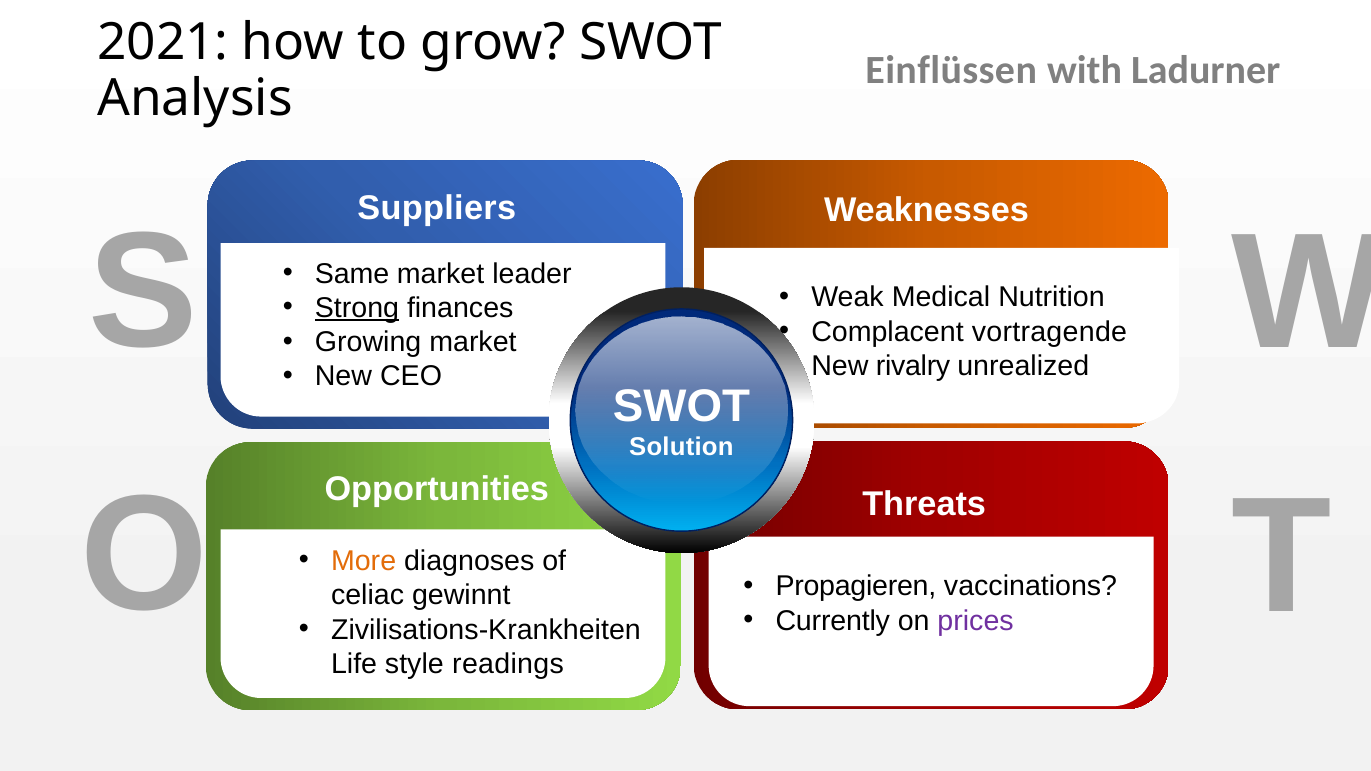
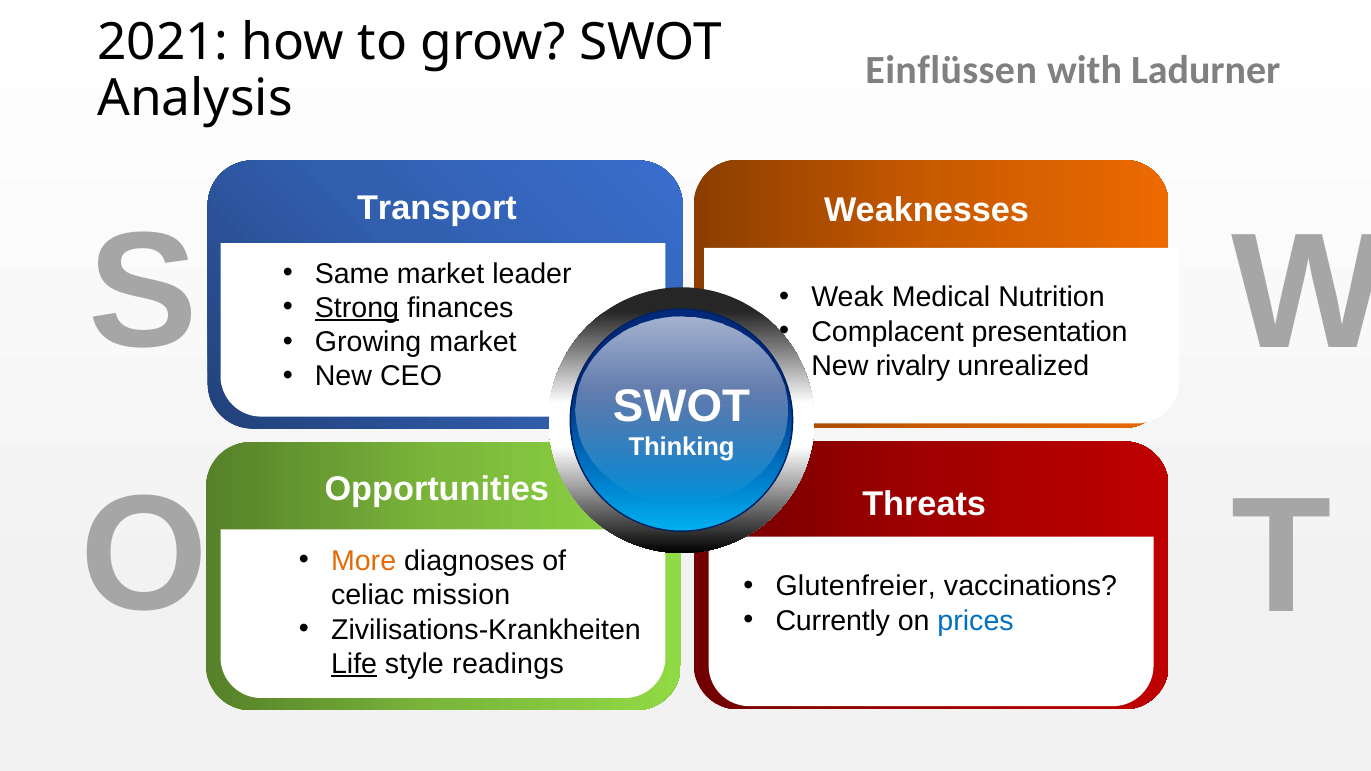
Suppliers: Suppliers -> Transport (437, 208)
vortragende: vortragende -> presentation (1050, 332)
Solution: Solution -> Thinking (682, 448)
Propagieren: Propagieren -> Glutenfreier (856, 587)
gewinnt: gewinnt -> mission (461, 595)
prices colour: purple -> blue (976, 621)
Life underline: none -> present (354, 664)
